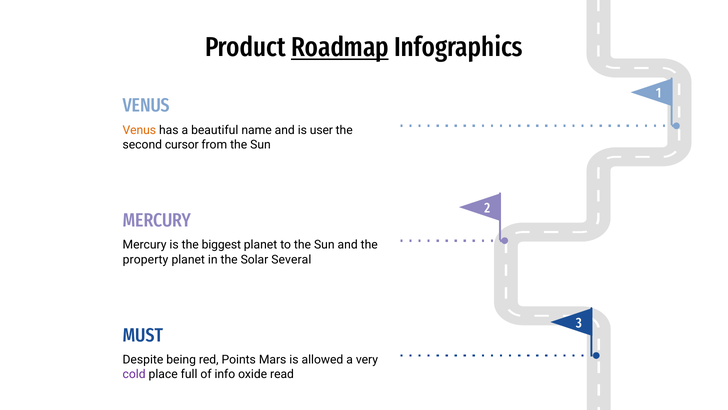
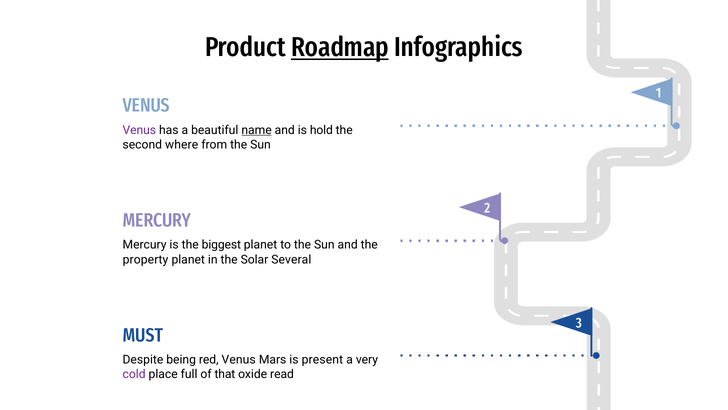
Venus colour: orange -> purple (139, 130)
name underline: none -> present (257, 130)
user: user -> hold (321, 130)
cursor: cursor -> where (182, 144)
red Points: Points -> Venus (239, 359)
allowed: allowed -> present (322, 359)
info: info -> that (225, 374)
